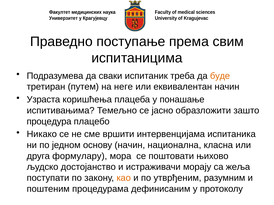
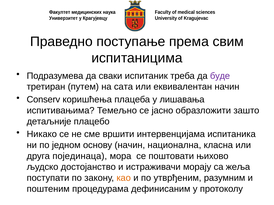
буде colour: orange -> purple (220, 76)
неге: неге -> сата (123, 87)
Узраста: Узраста -> Conserv (43, 100)
понашање: понашање -> лишавања (182, 100)
процедура: процедура -> детаљније (49, 122)
формулару: формулару -> појединаца (80, 156)
